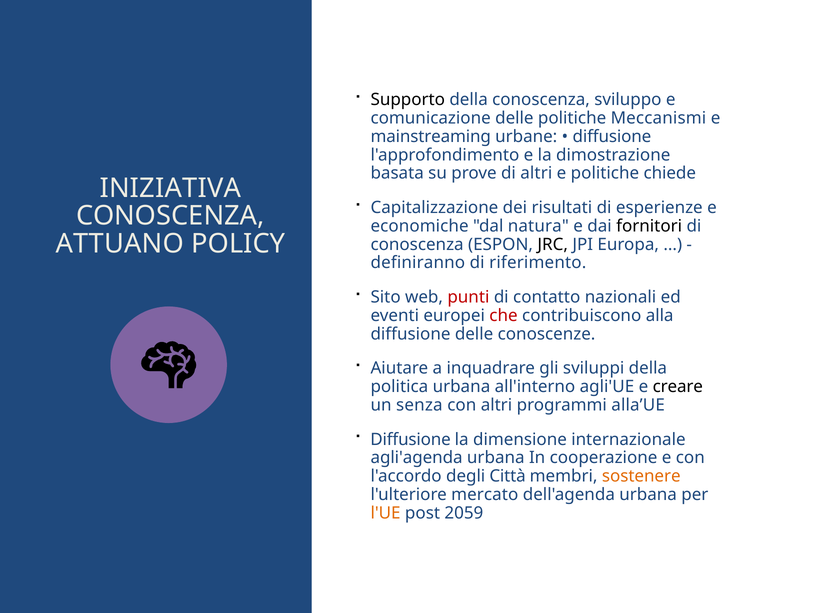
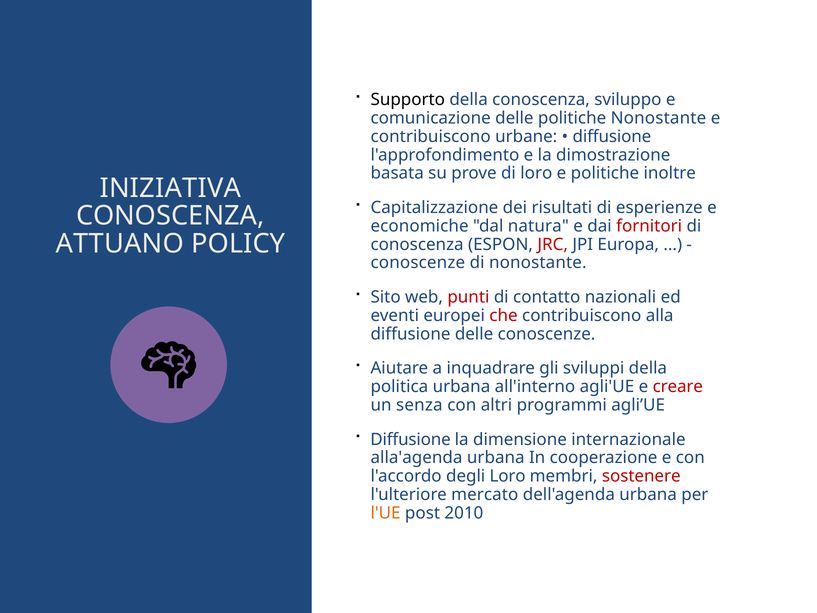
politiche Meccanismi: Meccanismi -> Nonostante (658, 118)
mainstreaming: mainstreaming -> contribuiscono (431, 136)
di altri: altri -> loro (536, 173)
chiede: chiede -> inoltre (670, 173)
fornitori colour: black -> red (649, 226)
JRC colour: black -> red (553, 244)
definiranno: definiranno -> conoscenze (418, 263)
di riferimento: riferimento -> nonostante (538, 263)
creare colour: black -> red (678, 387)
alla’UE: alla’UE -> agli’UE (638, 405)
agli'agenda: agli'agenda -> alla'agenda (417, 458)
degli Città: Città -> Loro (508, 476)
sostenere colour: orange -> red (641, 476)
2059: 2059 -> 2010 (464, 513)
